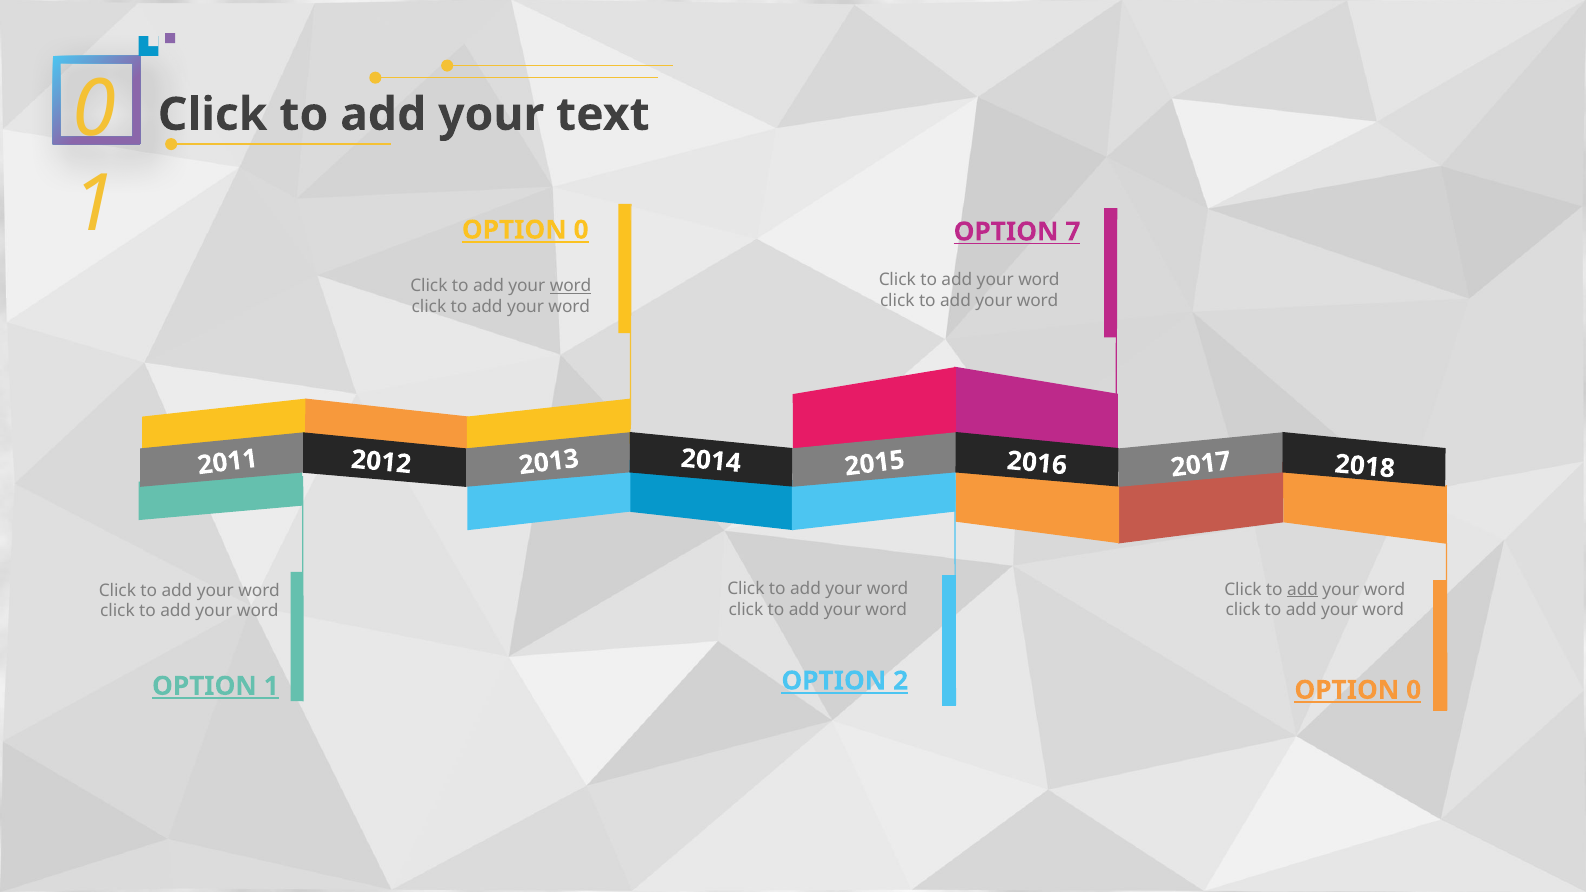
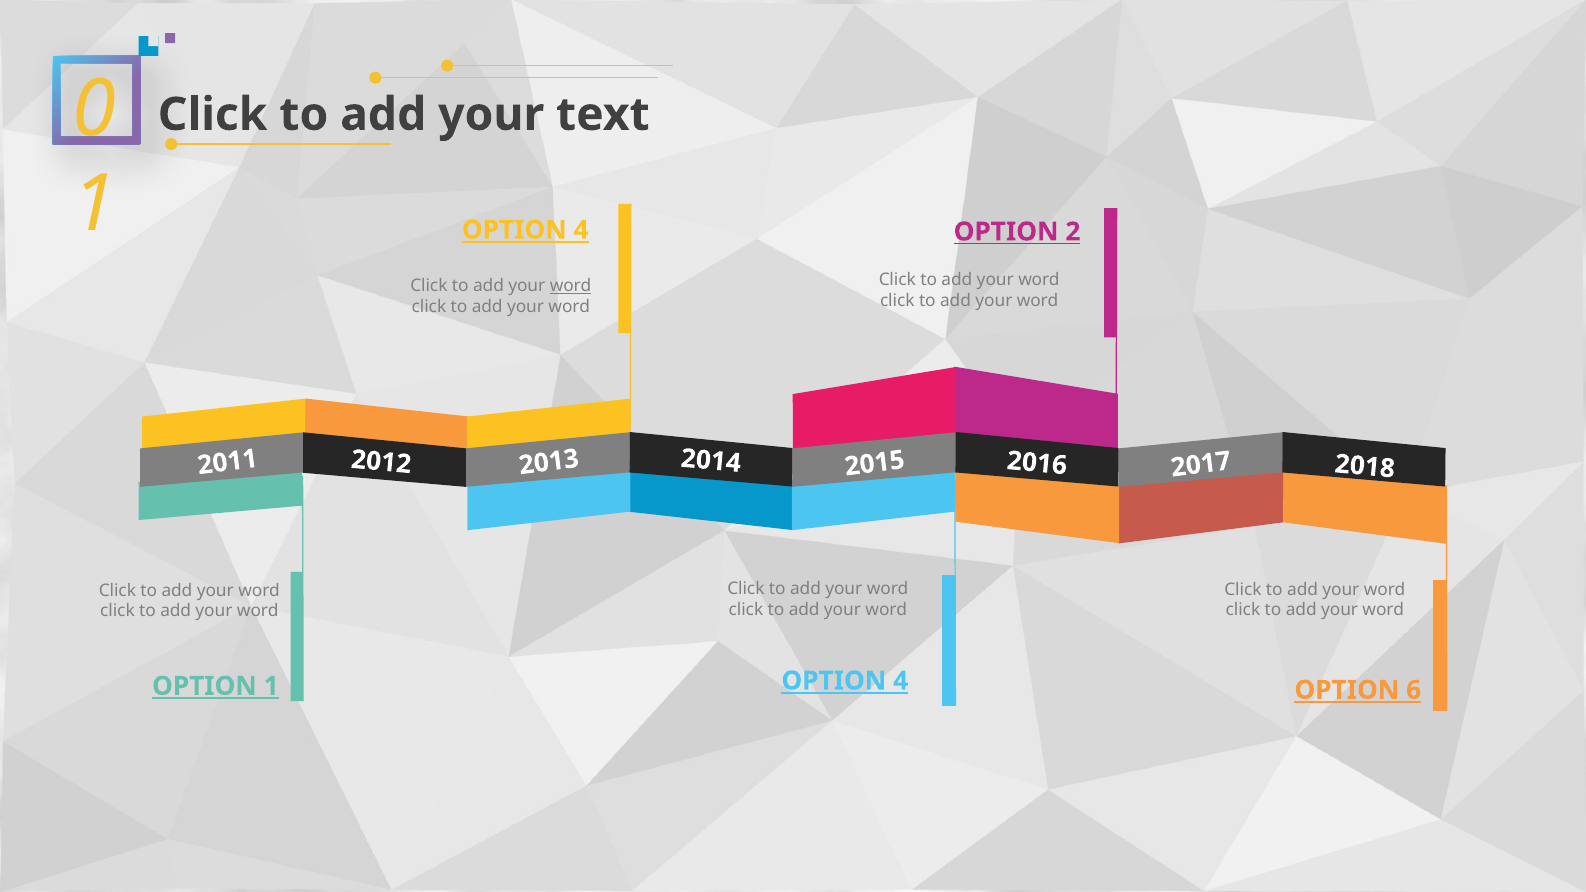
0: 0 -> 4 (581, 230)
7: 7 -> 2 (1073, 232)
add underline: present -> none (1303, 589)
2: 2 -> 4 (901, 681)
0: 0 -> 6 (1414, 690)
